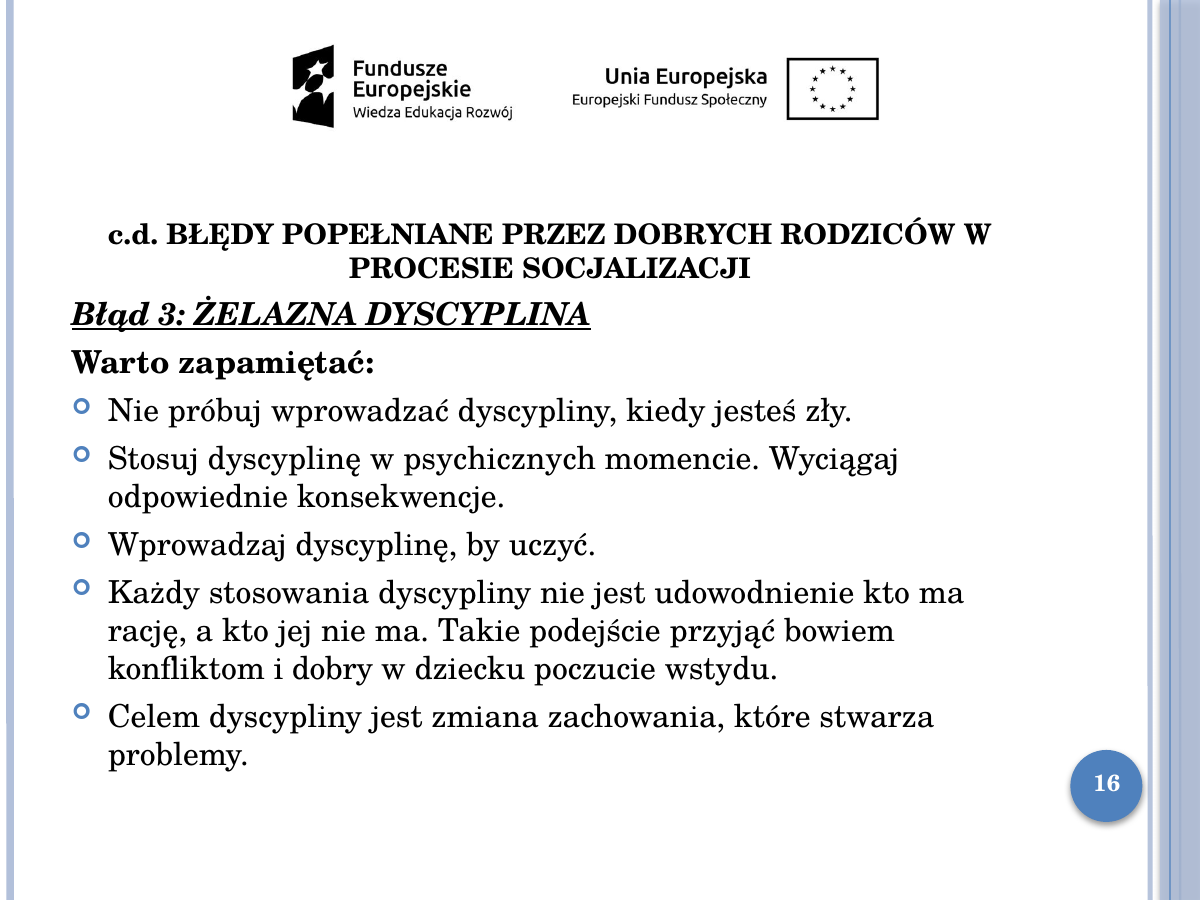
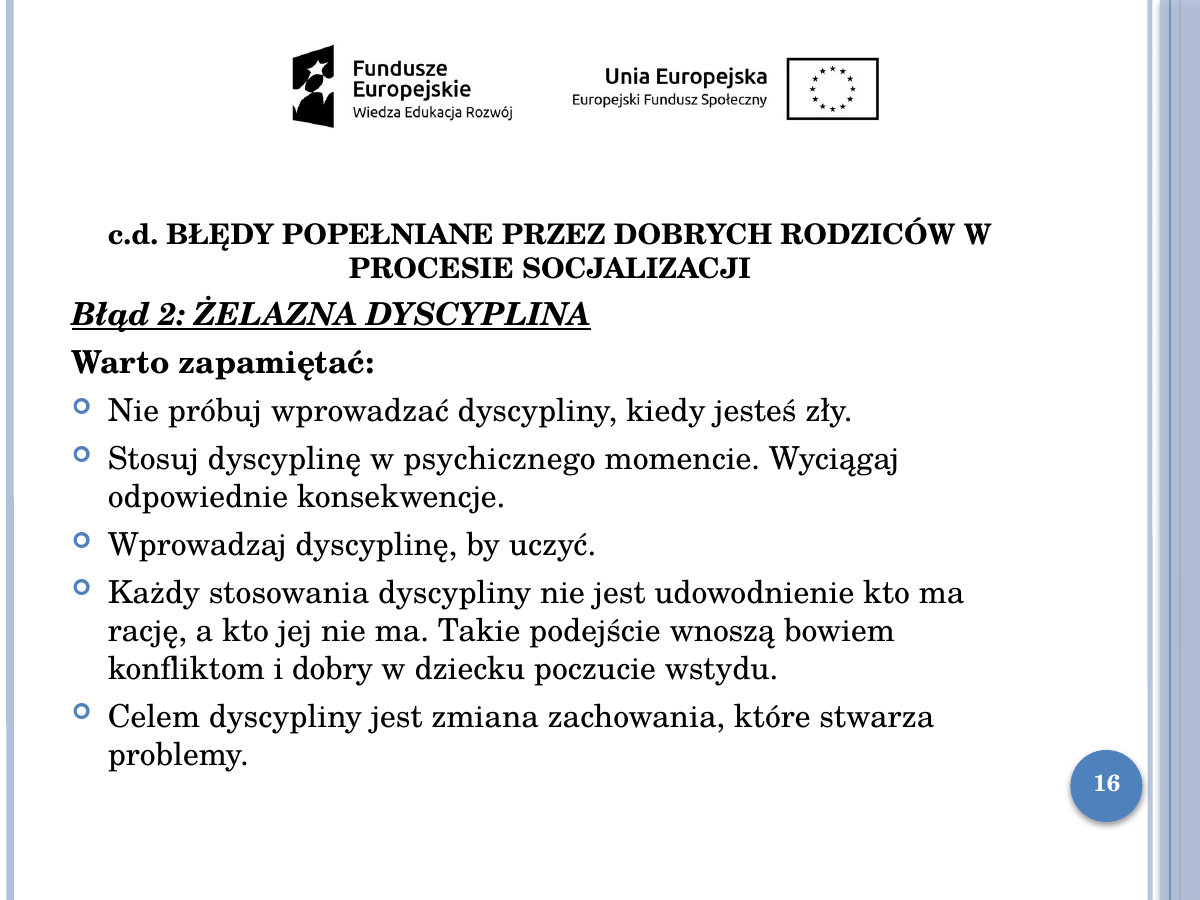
3: 3 -> 2 (172, 315)
psychicznych: psychicznych -> psychicznego (500, 459)
przyjąć: przyjąć -> wnoszą (723, 631)
